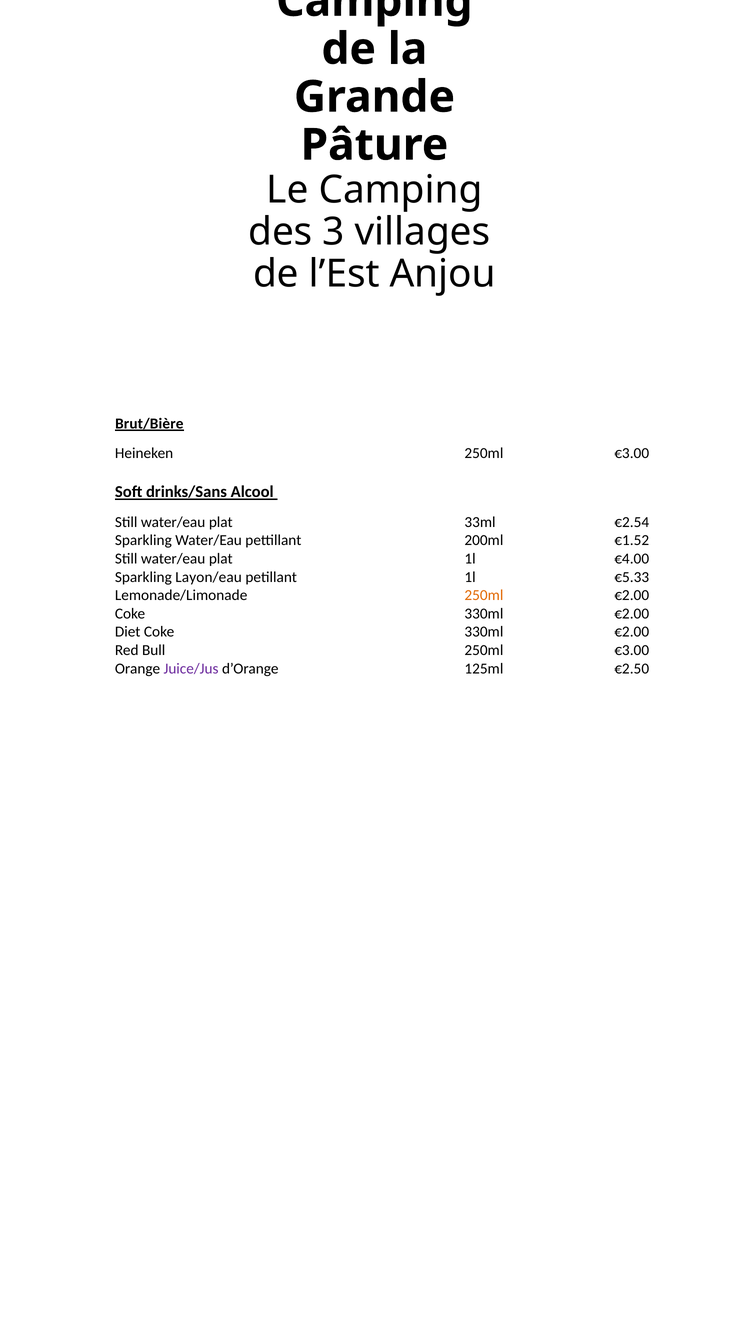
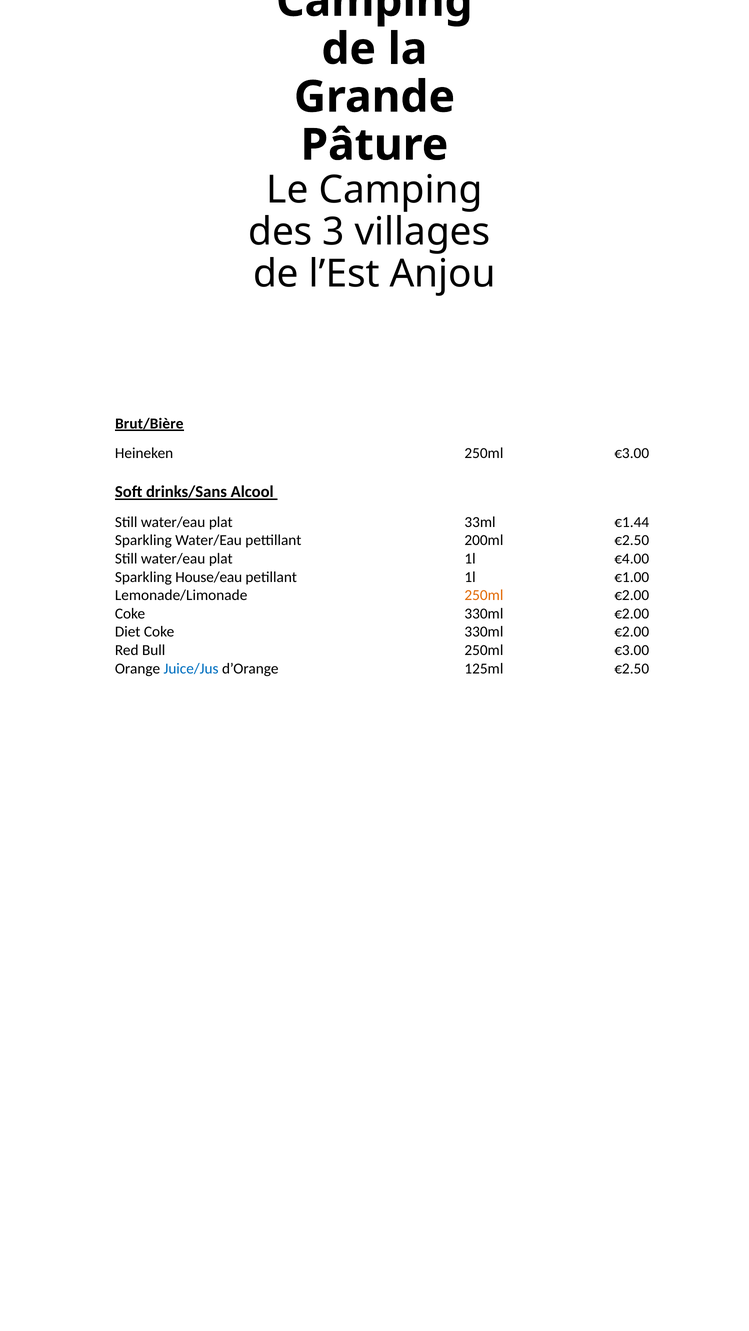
€2.54: €2.54 -> €1.44 (632, 522)
200ml €1.52: €1.52 -> €2.50 (632, 541)
Layon/eau: Layon/eau -> House/eau (209, 577)
€5.33: €5.33 -> €1.00 (632, 577)
Juice/Jus colour: purple -> blue (191, 669)
